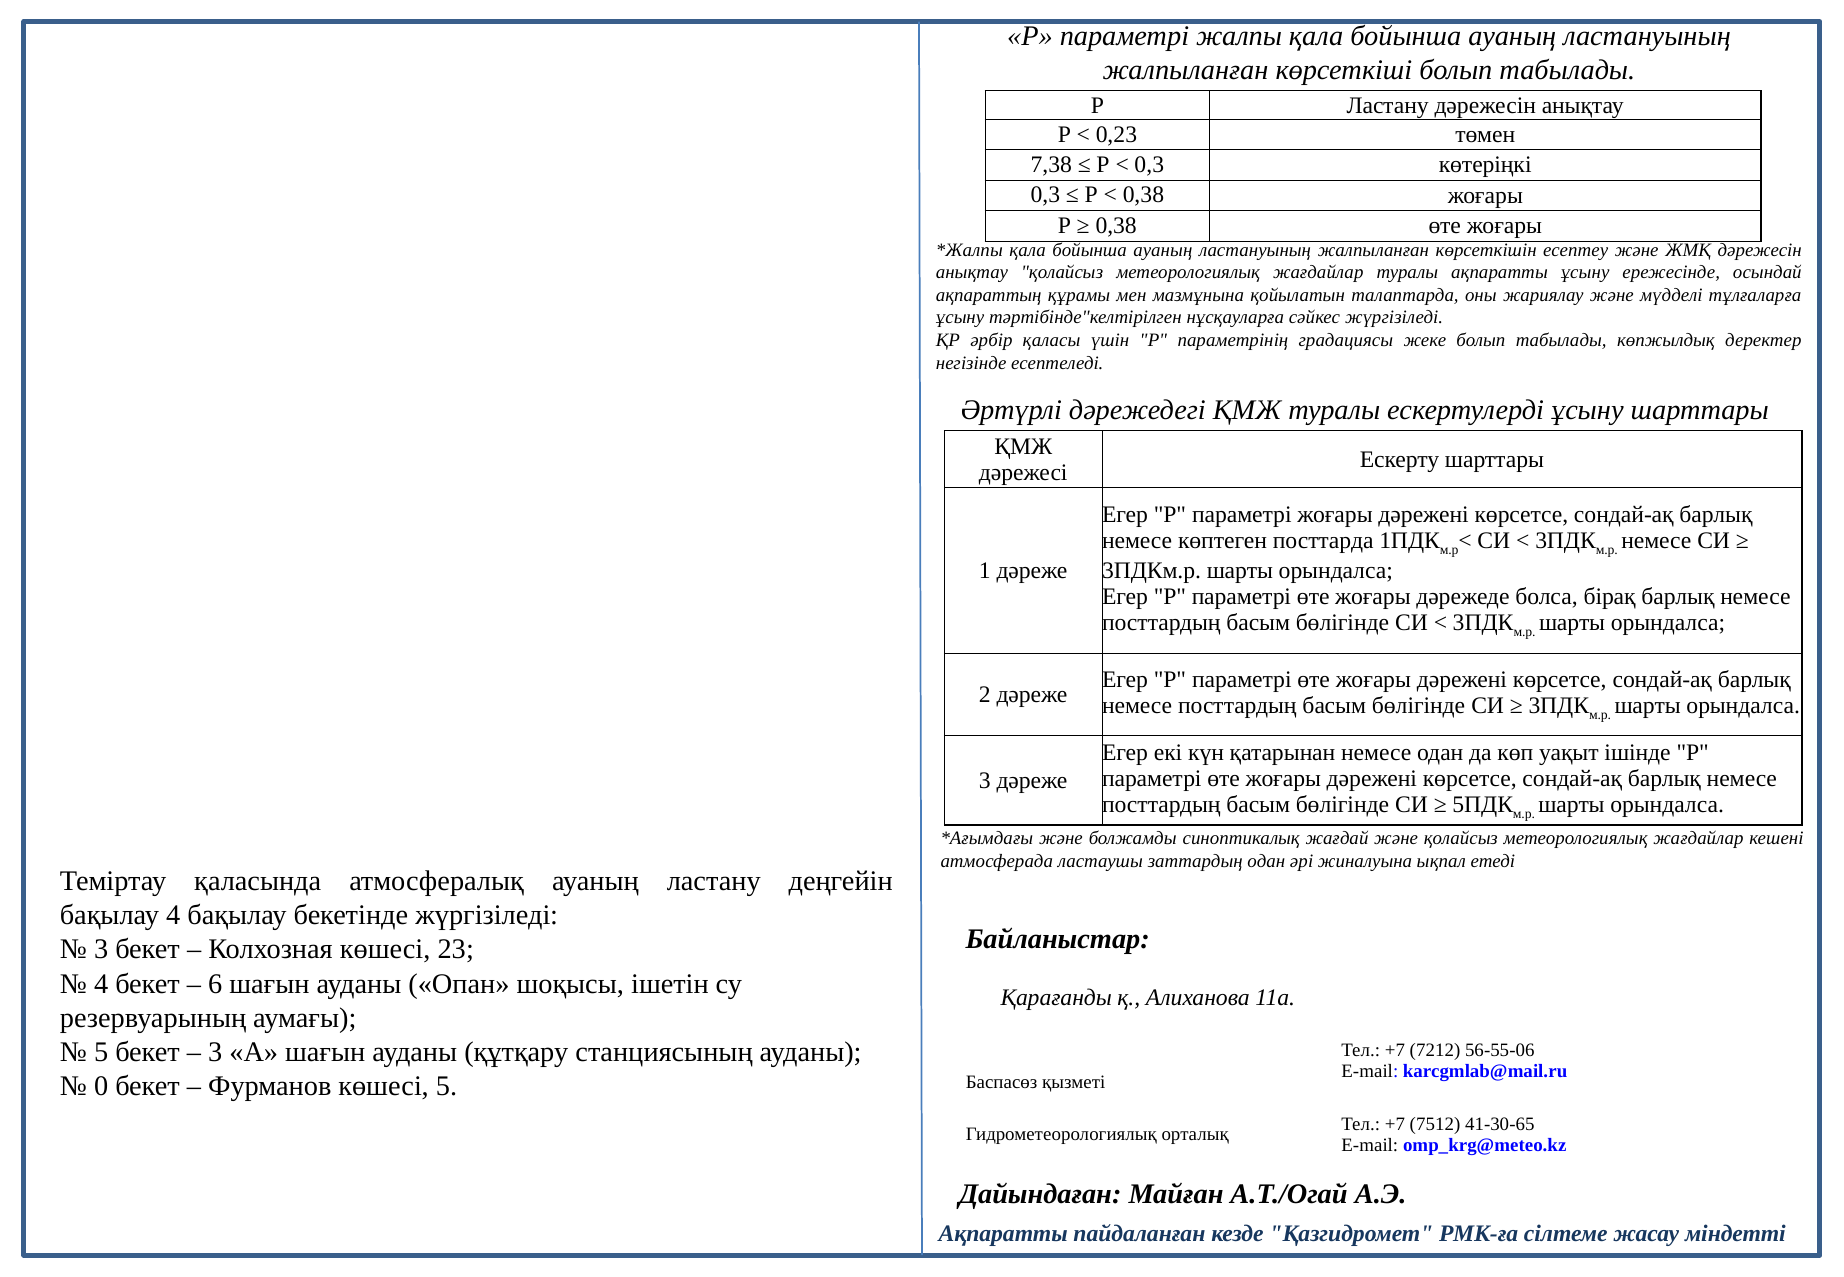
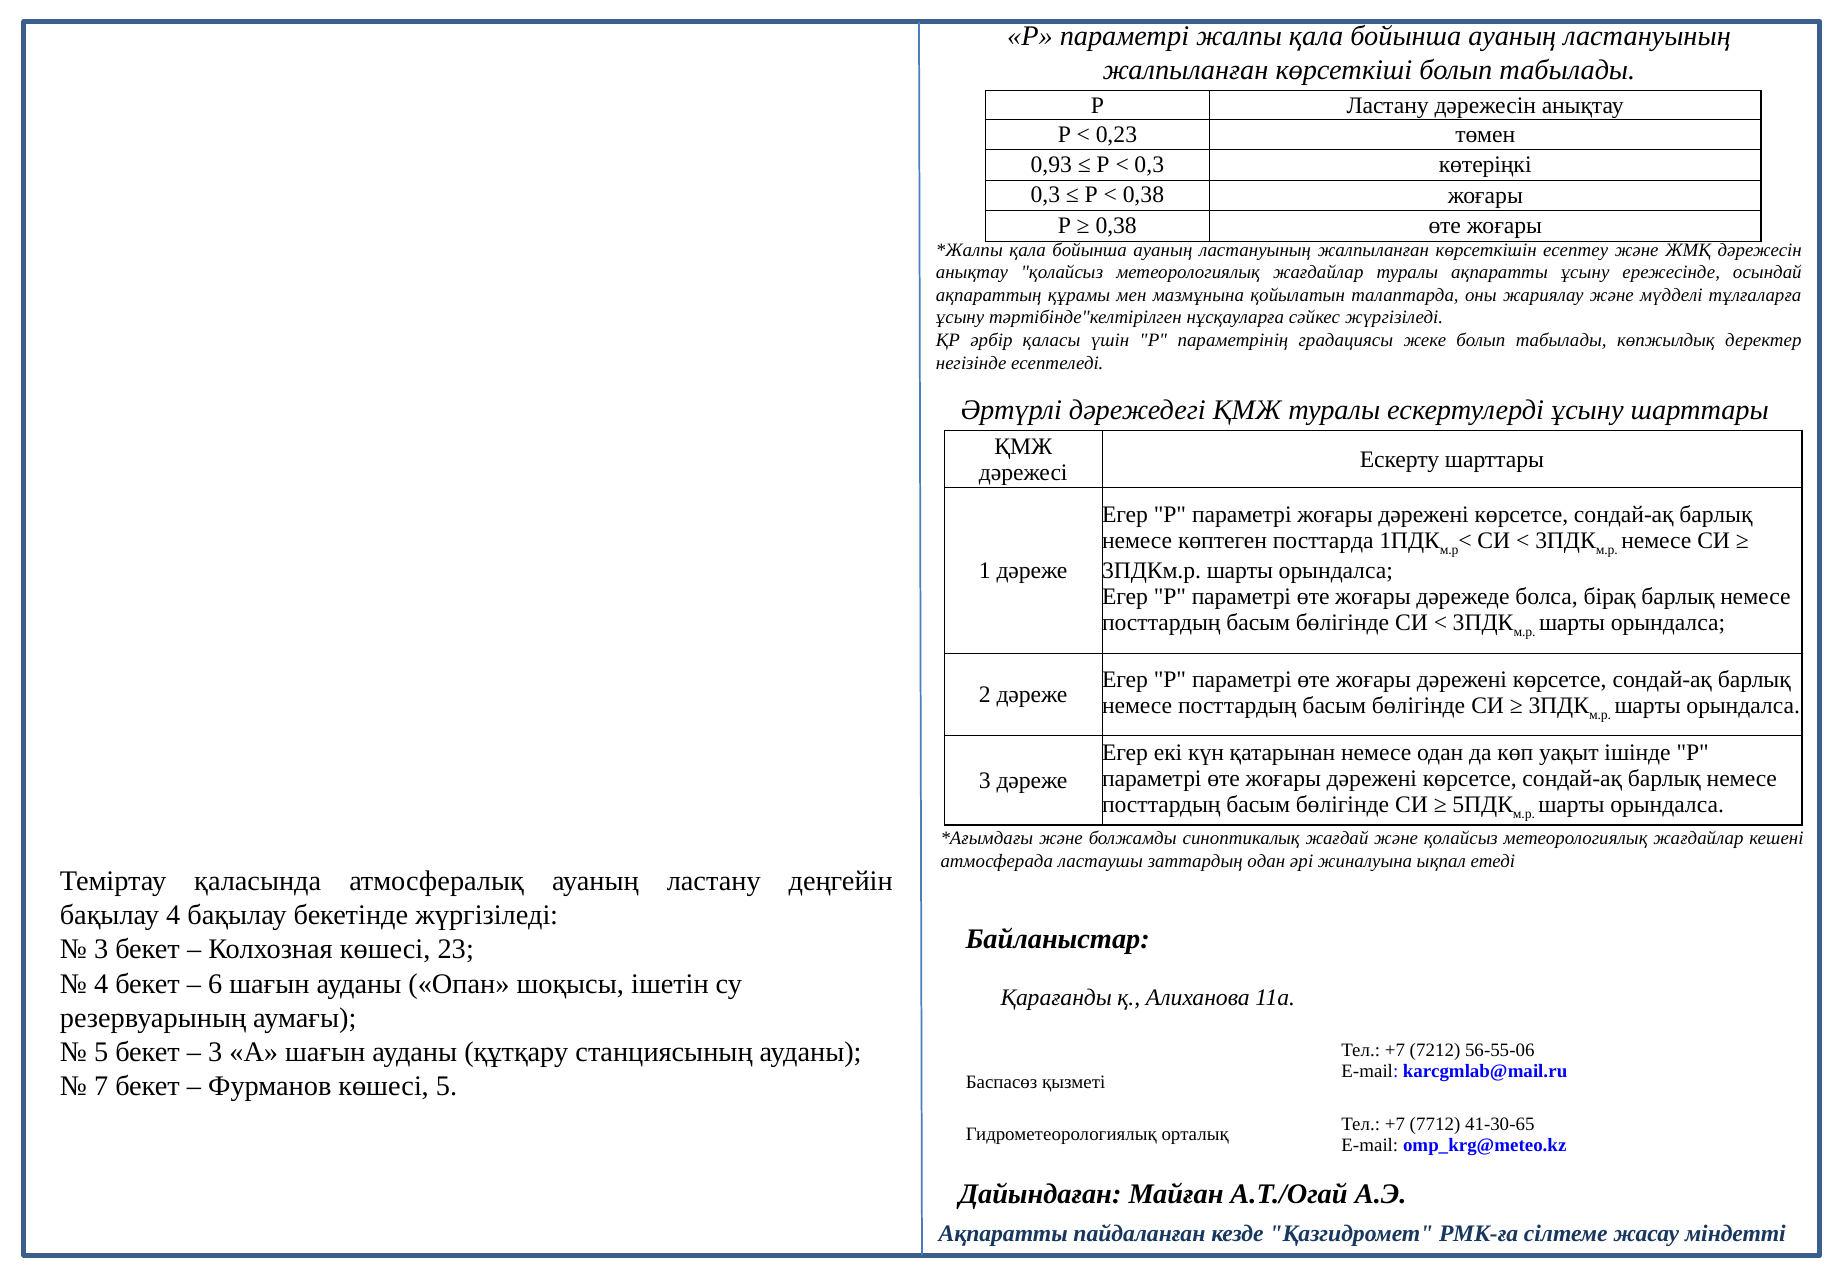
7,38: 7,38 -> 0,93 (1051, 165)
0: 0 -> 7 (101, 1086)
7512: 7512 -> 7712 (1435, 1124)
